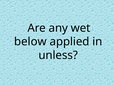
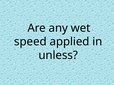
below: below -> speed (30, 42)
